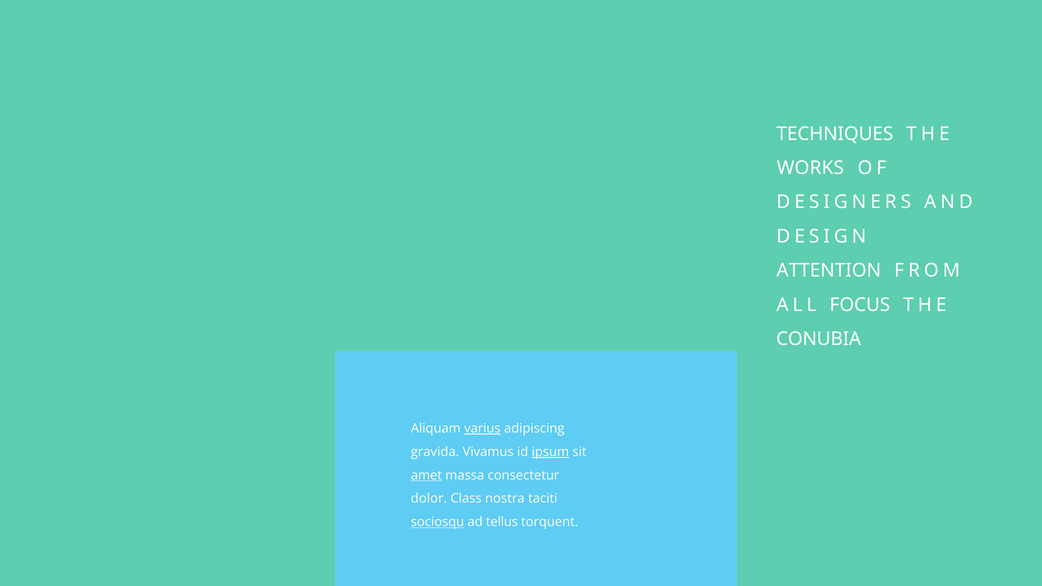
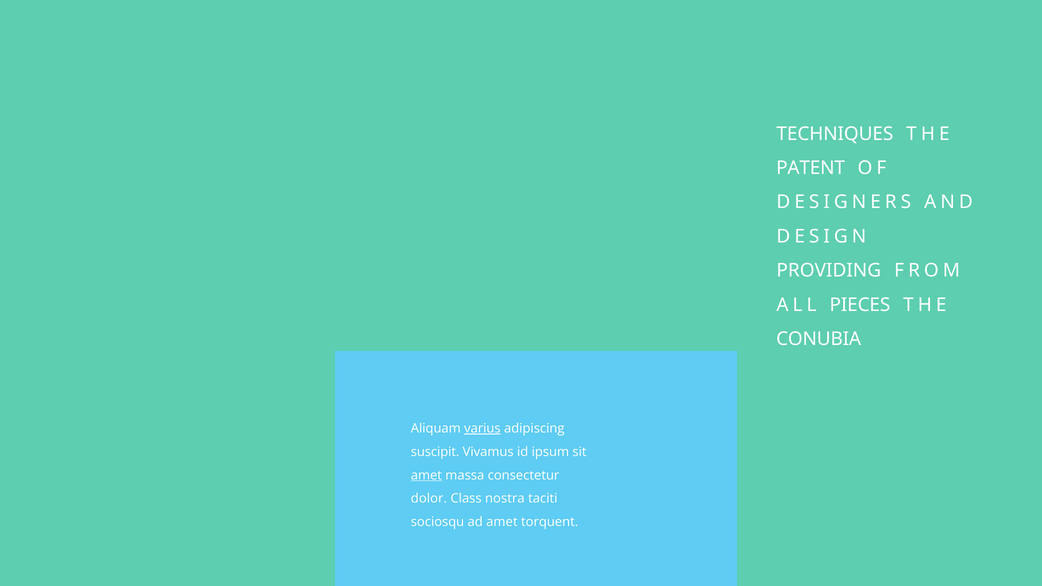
WORKS: WORKS -> PATENT (811, 168)
ATTENTION: ATTENTION -> PROVIDING (829, 271)
FOCUS: FOCUS -> PIECES (860, 305)
gravida: gravida -> suscipit (435, 452)
ipsum underline: present -> none (550, 452)
sociosqu underline: present -> none (438, 522)
ad tellus: tellus -> amet (502, 522)
